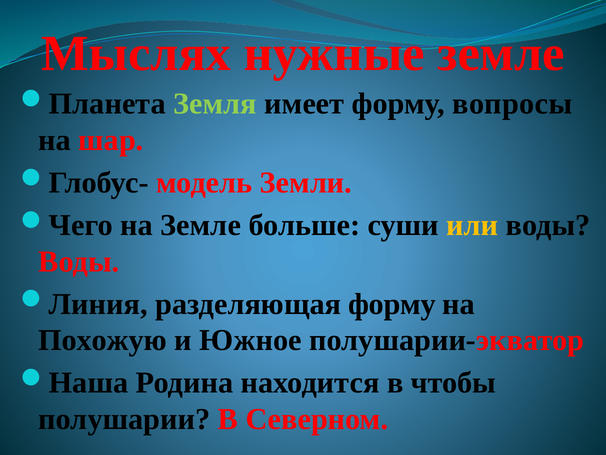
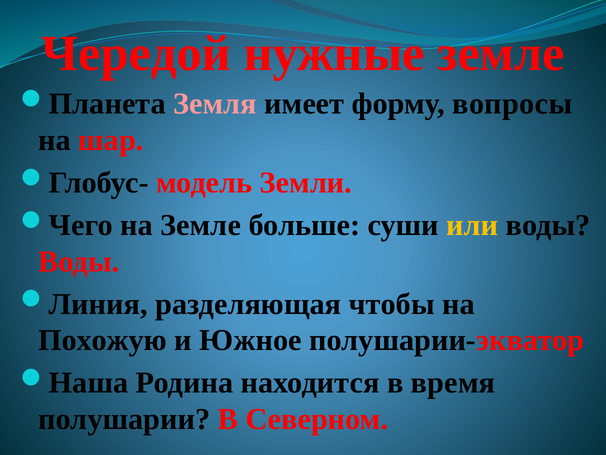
Мыслях: Мыслях -> Чередой (136, 54)
Земля colour: light green -> pink (215, 104)
разделяющая форму: форму -> чтобы (392, 304)
чтобы: чтобы -> время (453, 383)
